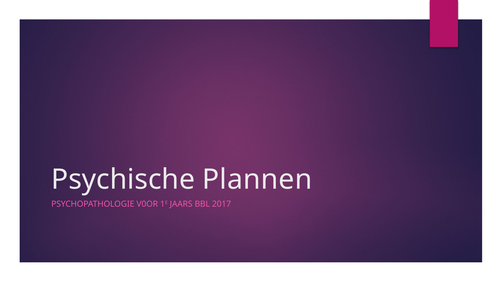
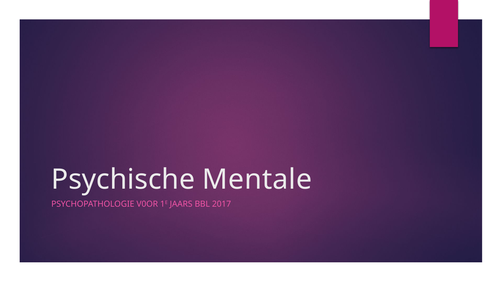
Plannen: Plannen -> Mentale (257, 180)
